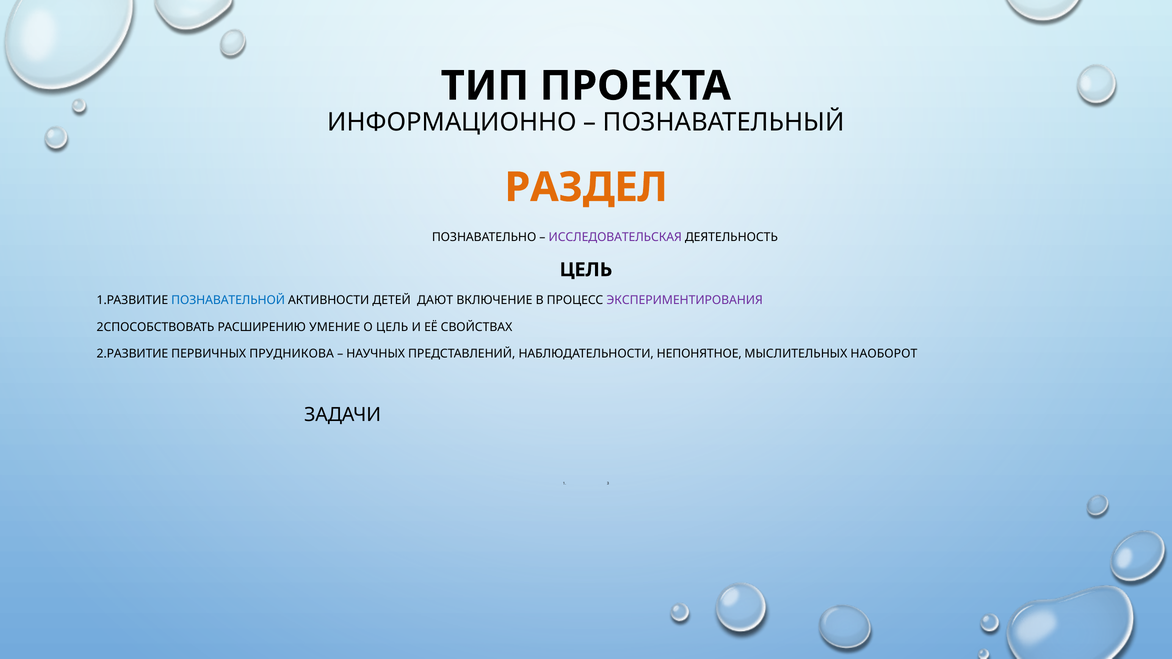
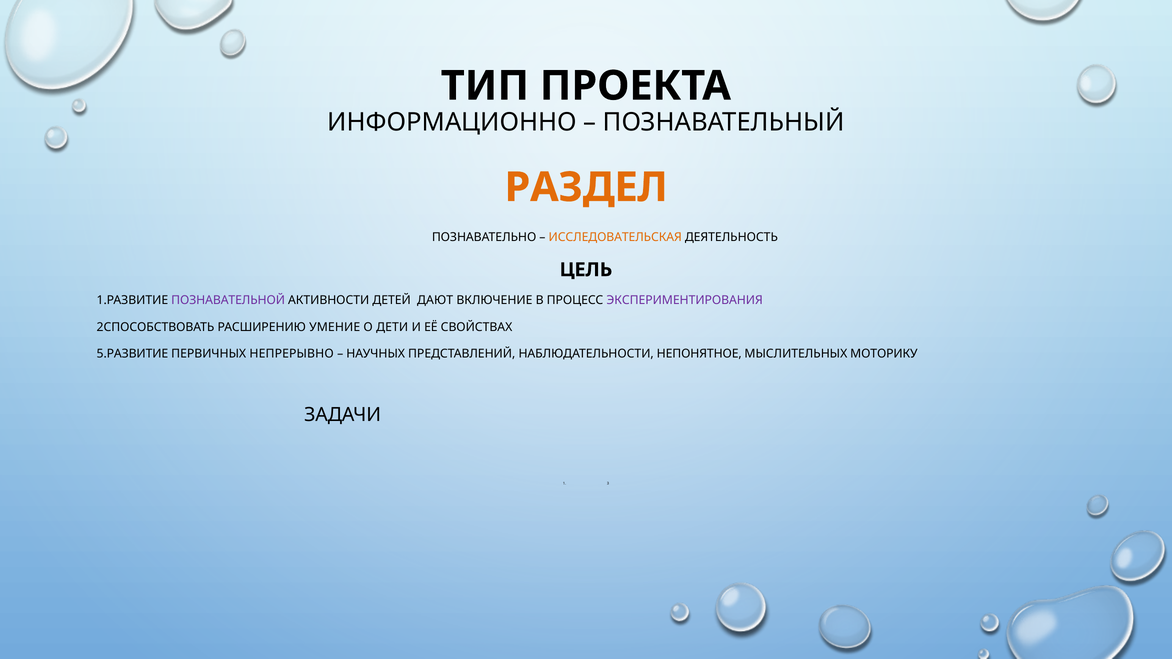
ИССЛЕДОВАТЕЛЬСКАЯ colour: purple -> orange (615, 237)
ПОЗНАВАТЕЛЬНОЙ colour: blue -> purple (228, 301)
О ЦЕЛЬ: ЦЕЛЬ -> ДЕТИ (392, 327)
2.РАЗВИТИЕ: 2.РАЗВИТИЕ -> 5.РАЗВИТИЕ (132, 354)
ПРУДНИКОВА: ПРУДНИКОВА -> НЕПРЕРЫВНО (292, 354)
НАОБОРОТ: НАОБОРОТ -> МОТОРИКУ (884, 354)
